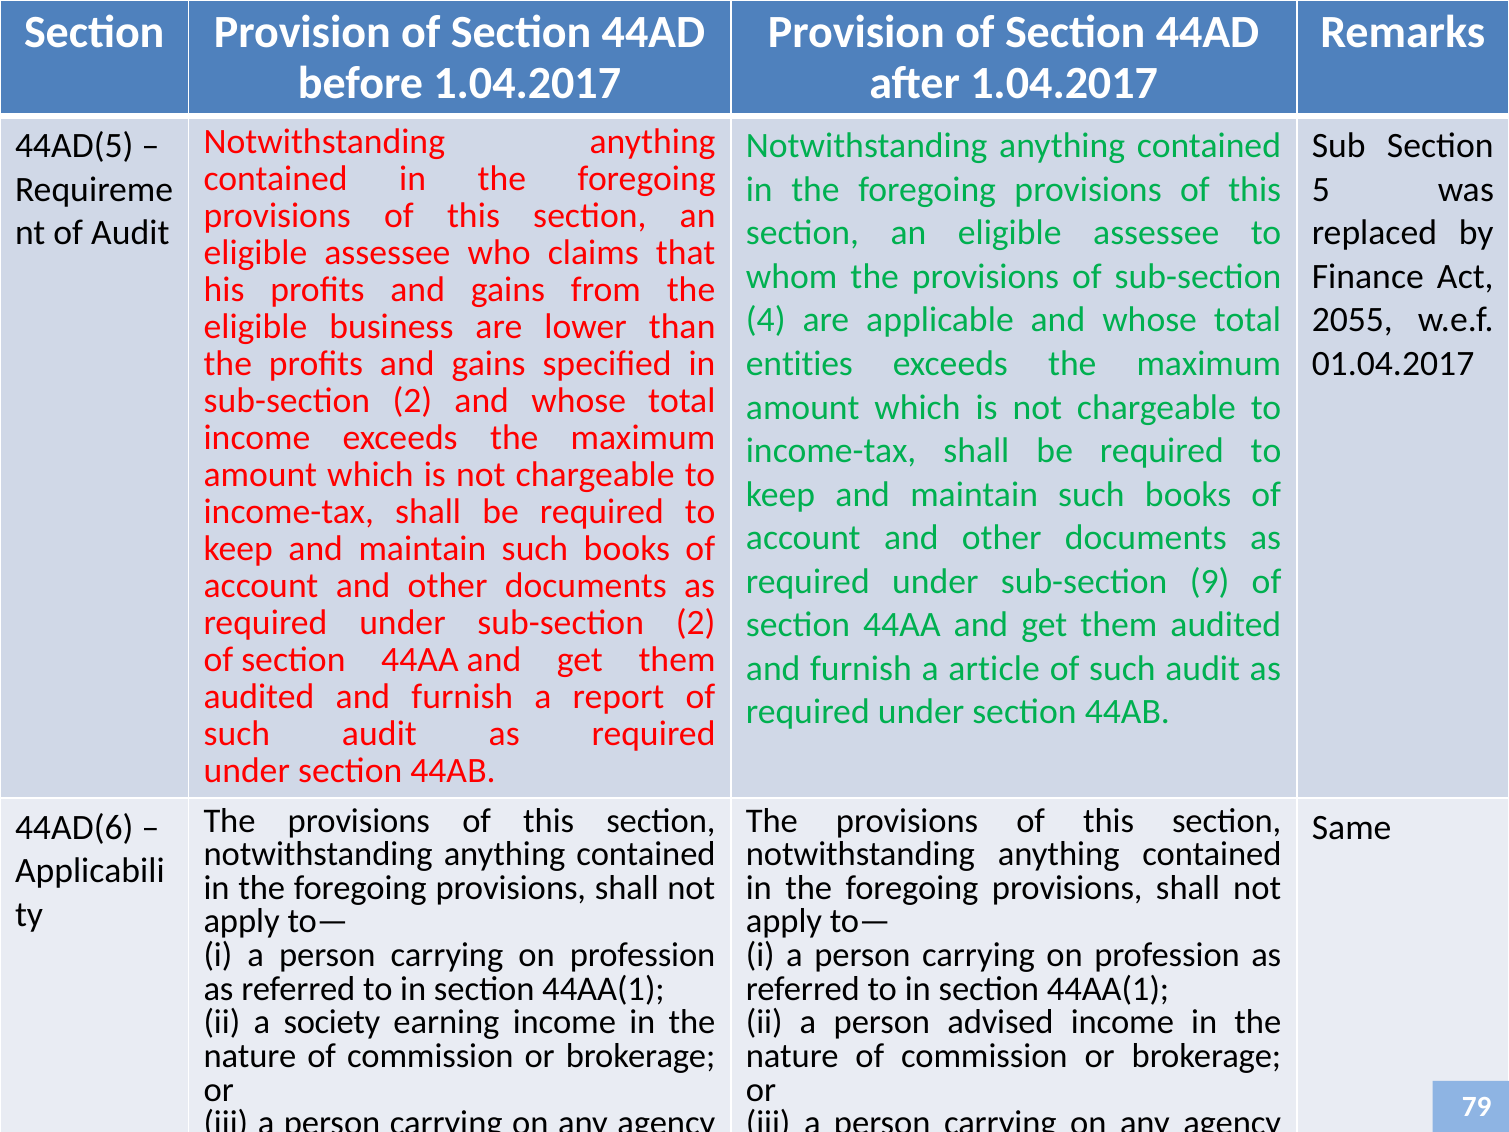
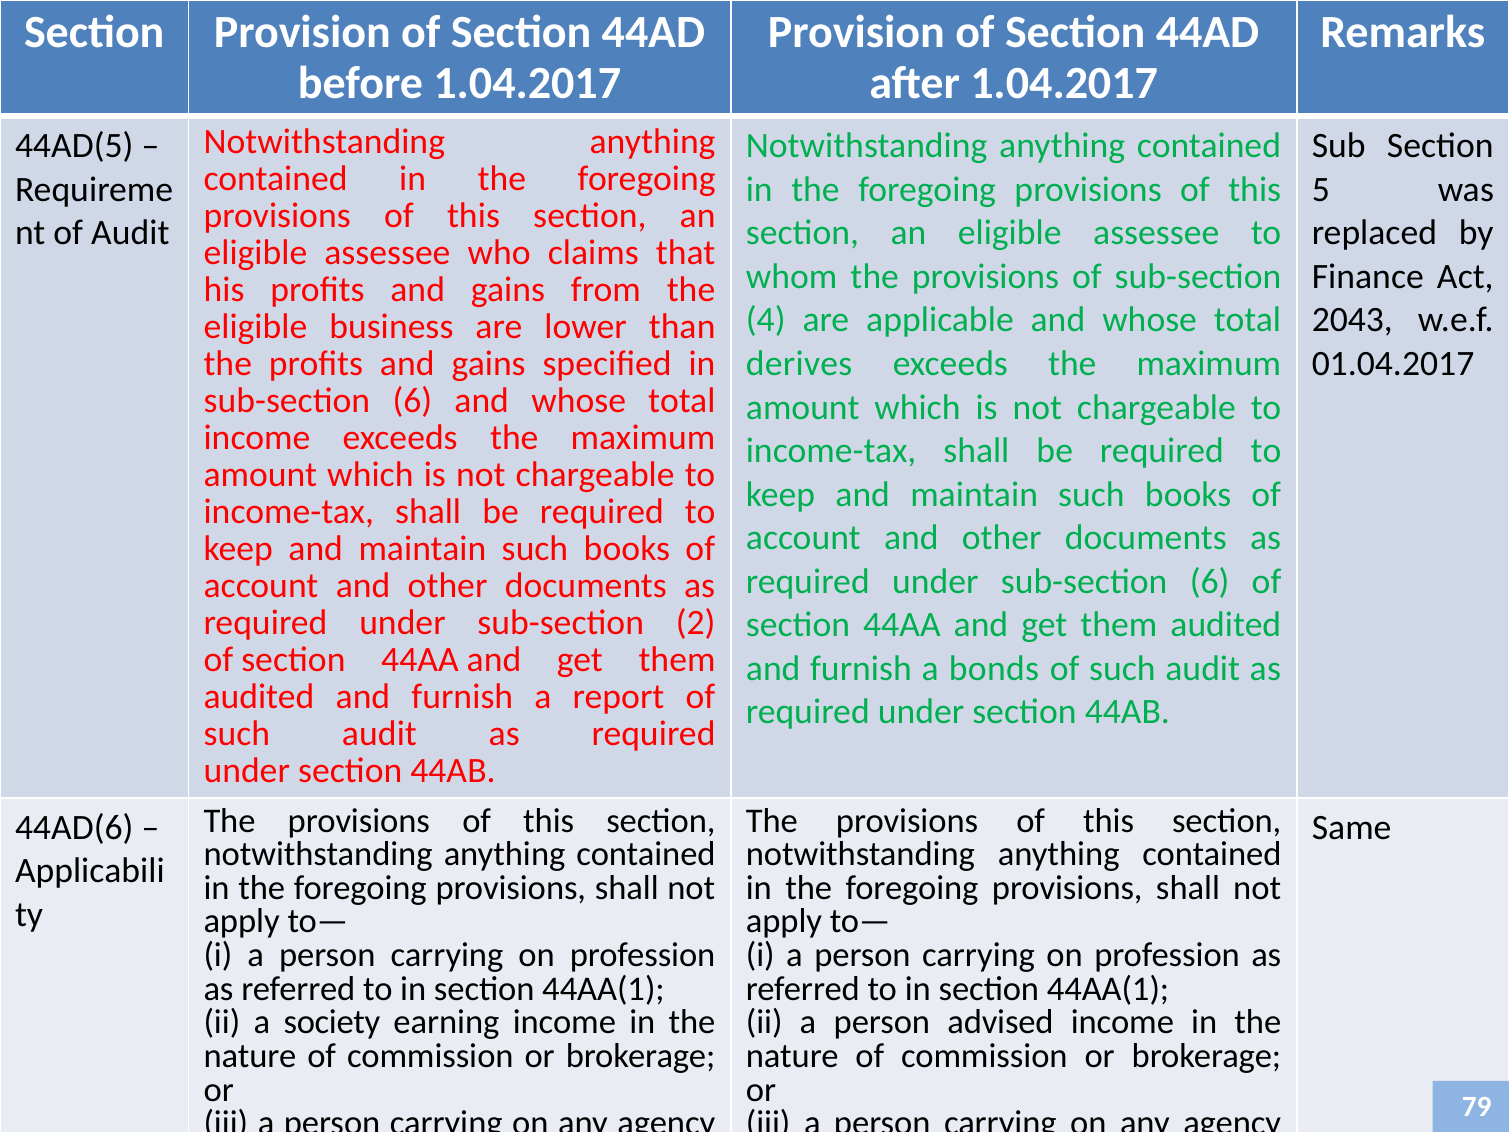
2055: 2055 -> 2043 (1352, 320)
entities: entities -> derives (799, 364)
2: 2 -> 6 (412, 401)
under sub-section 9: 9 -> 6 (1210, 581)
article: article -> bonds (994, 668)
